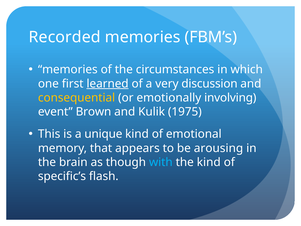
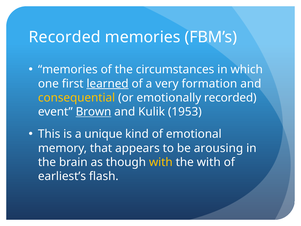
discussion: discussion -> formation (209, 84)
emotionally involving: involving -> recorded (230, 98)
Brown underline: none -> present (93, 112)
1975: 1975 -> 1953 (185, 112)
with colour: light blue -> yellow (161, 162)
the kind: kind -> with (209, 162)
specific’s: specific’s -> earliest’s (62, 176)
